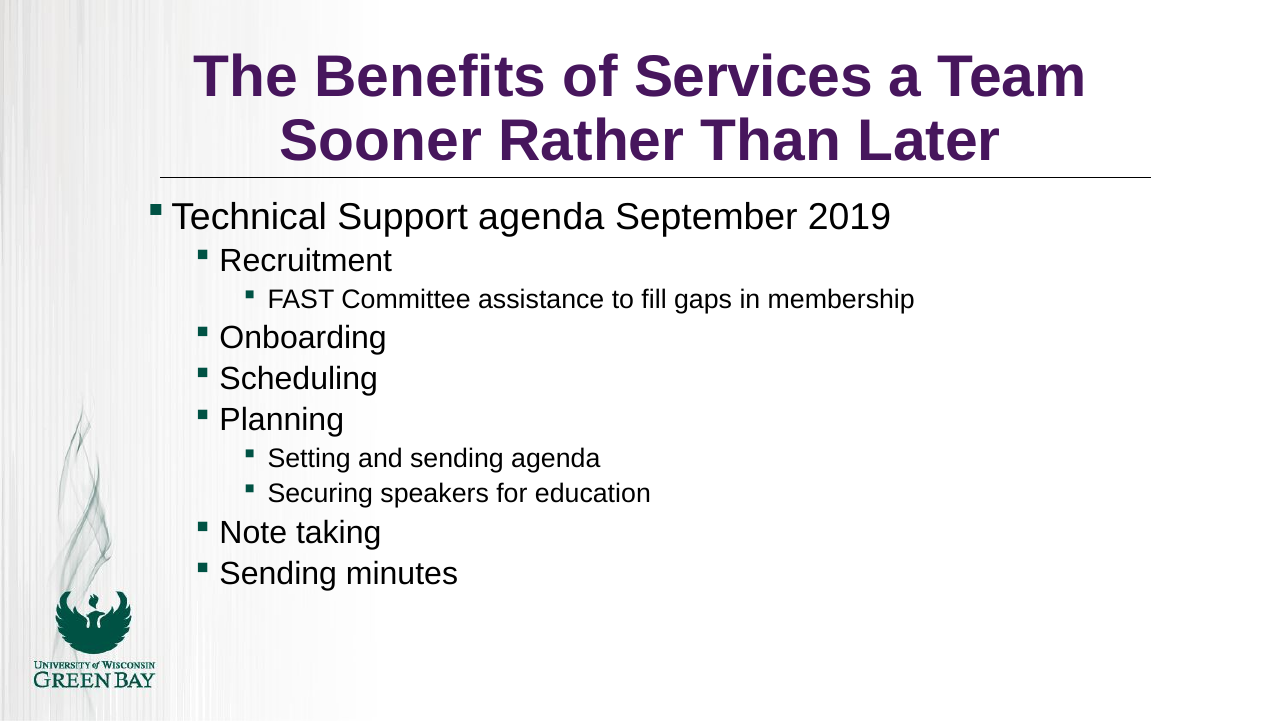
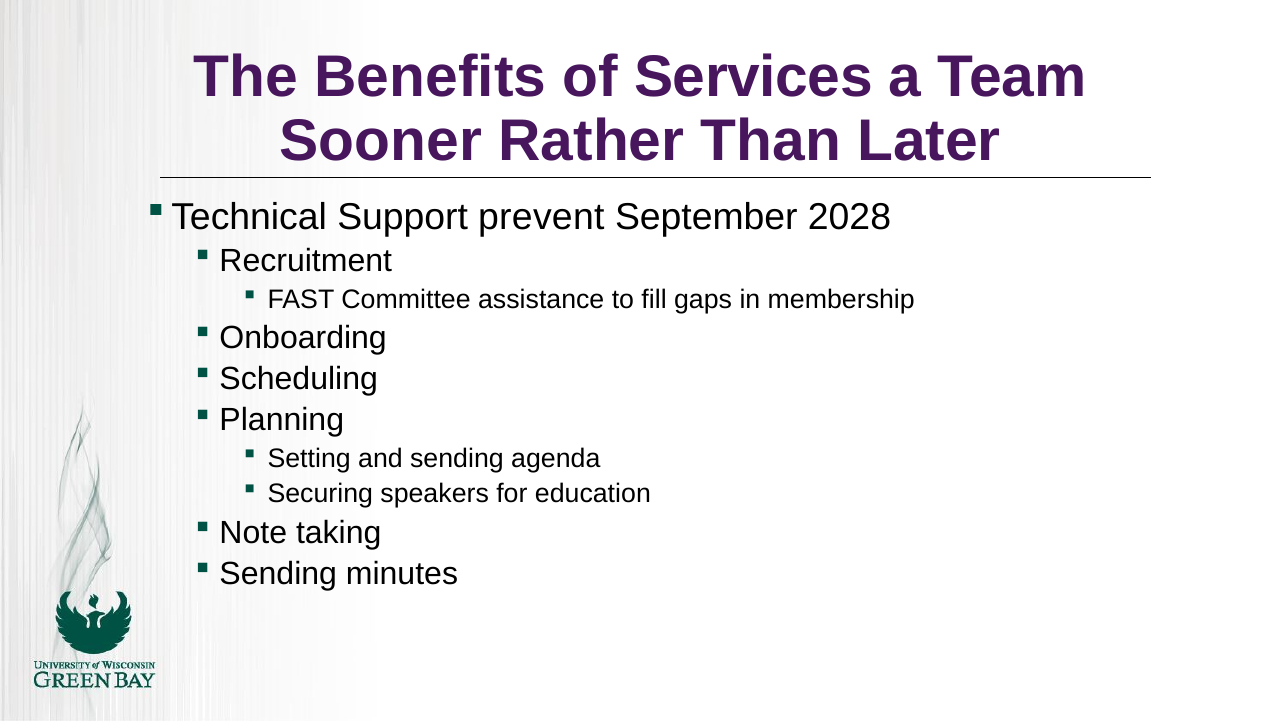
Support agenda: agenda -> prevent (541, 217)
2019: 2019 -> 2028 (849, 217)
